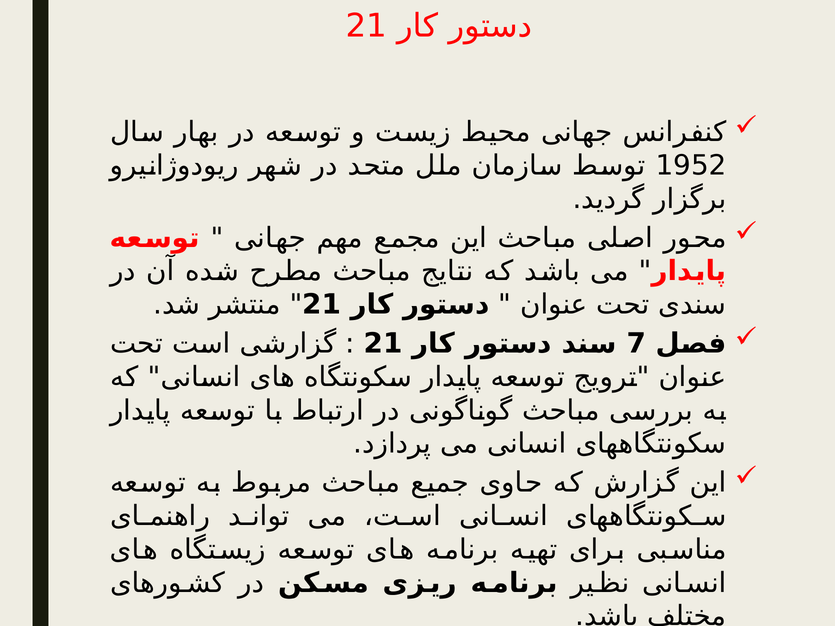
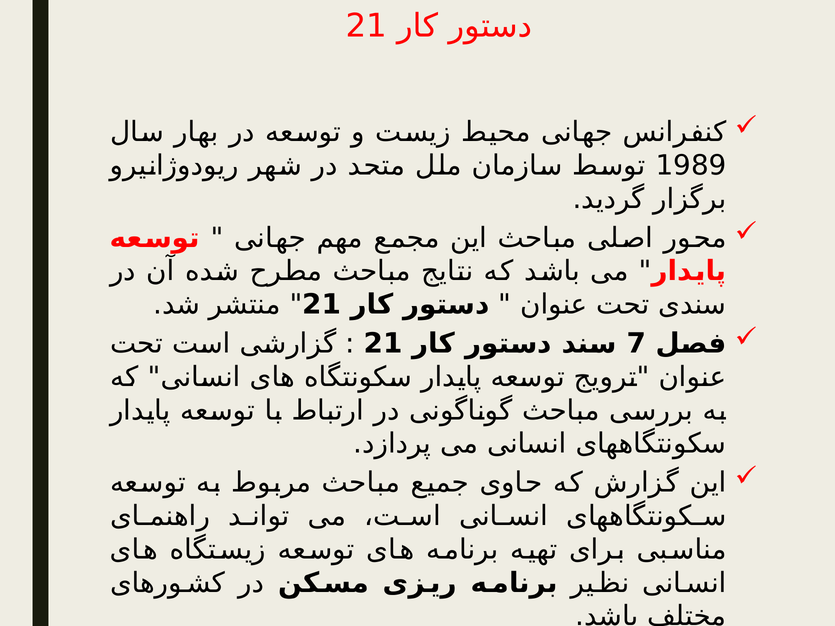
1952: 1952 -> 1989 (691, 166)
